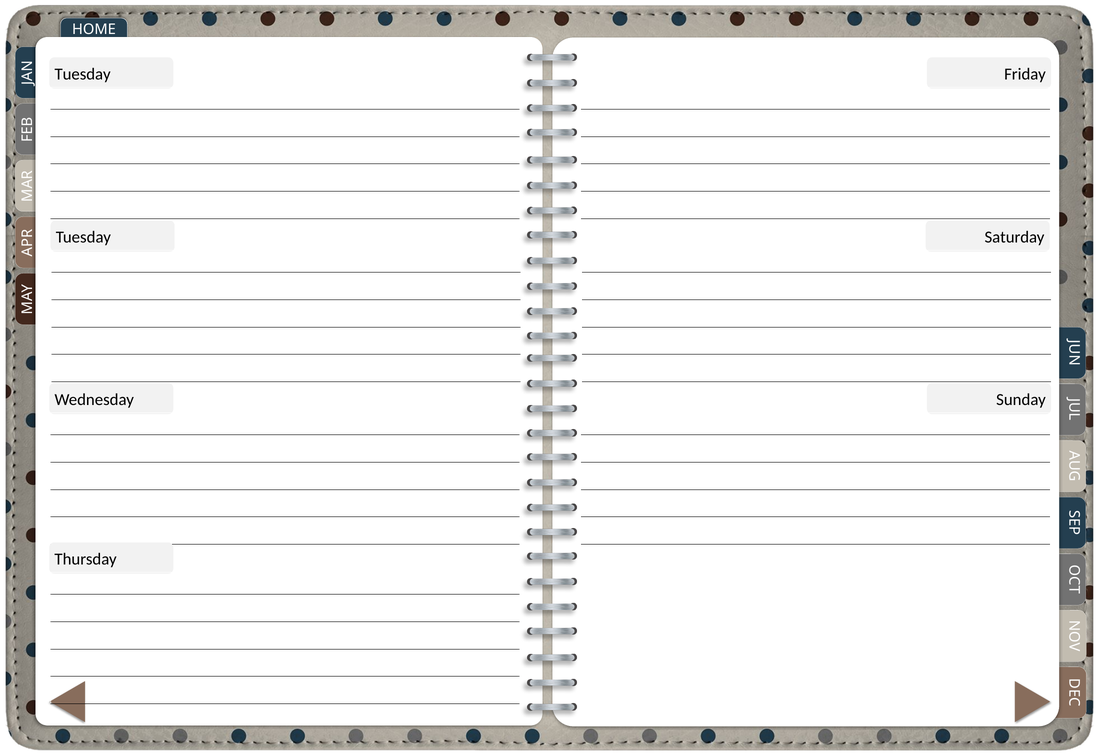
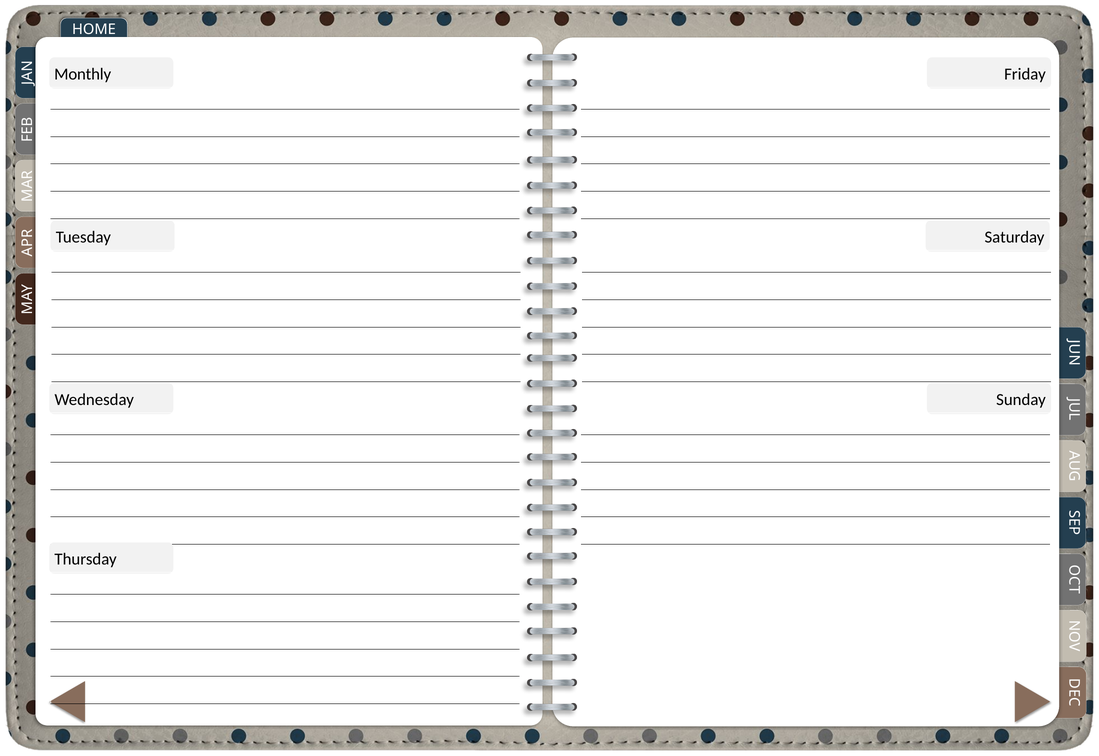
Tuesday: Tuesday -> Monthly (83, 74)
